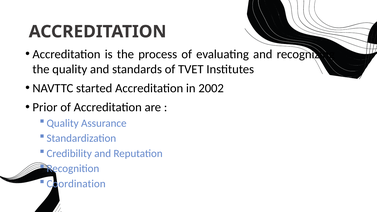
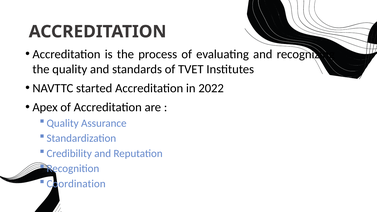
2002: 2002 -> 2022 (211, 88)
Prior: Prior -> Apex (45, 107)
